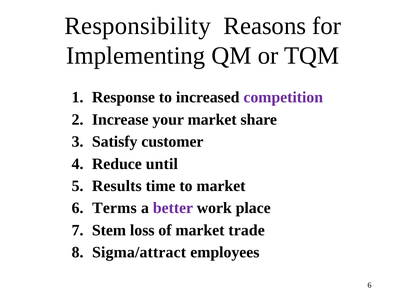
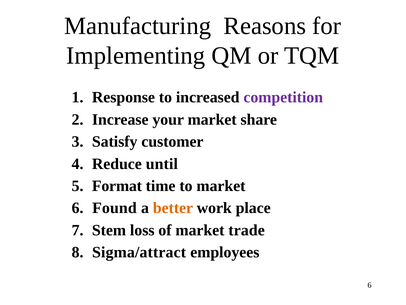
Responsibility: Responsibility -> Manufacturing (138, 26)
Results: Results -> Format (117, 186)
Terms: Terms -> Found (114, 208)
better colour: purple -> orange (173, 208)
